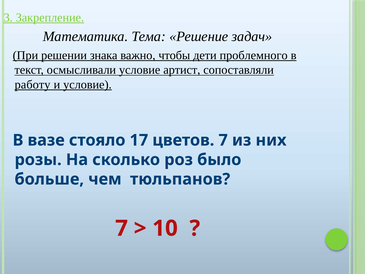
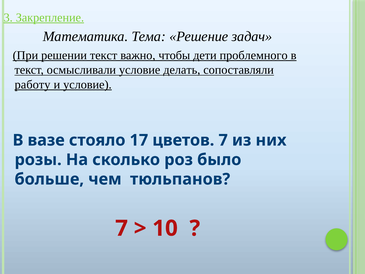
решении знака: знака -> текст (104, 55)
артист: артист -> делать (182, 70)
